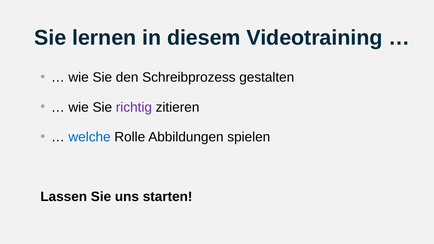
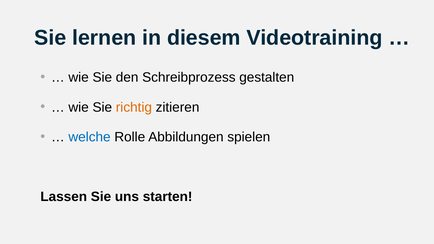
richtig colour: purple -> orange (134, 107)
